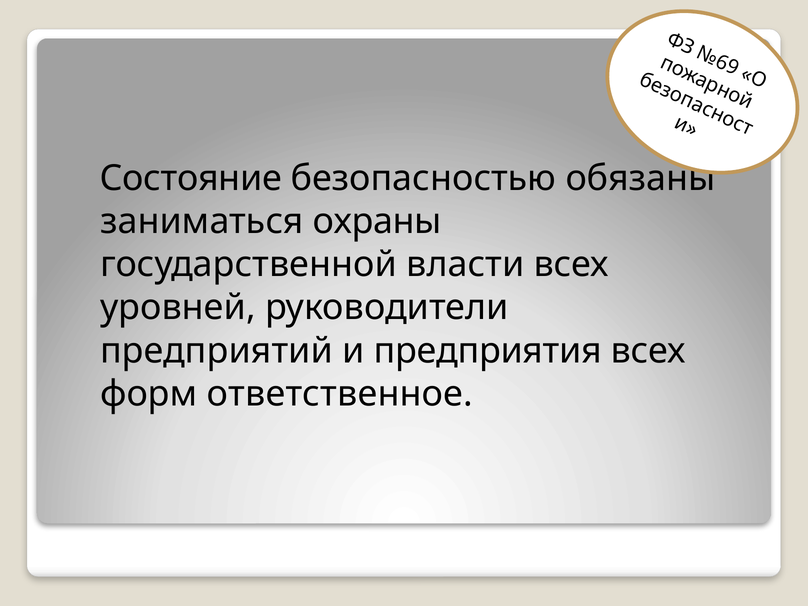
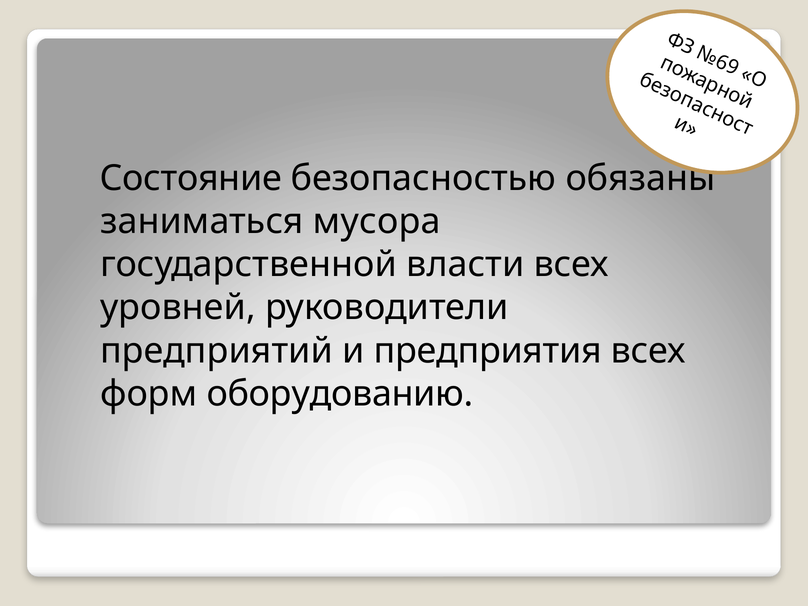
охраны: охраны -> мусора (377, 221)
ответственное: ответственное -> оборудованию (340, 394)
